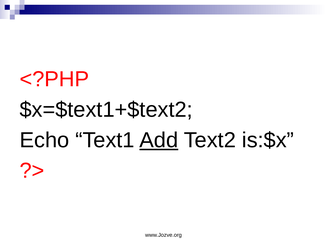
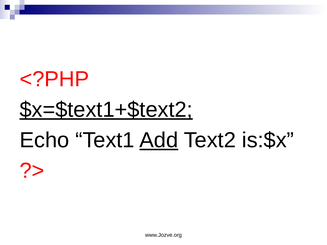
$x=$text1+$text2 underline: none -> present (106, 110)
